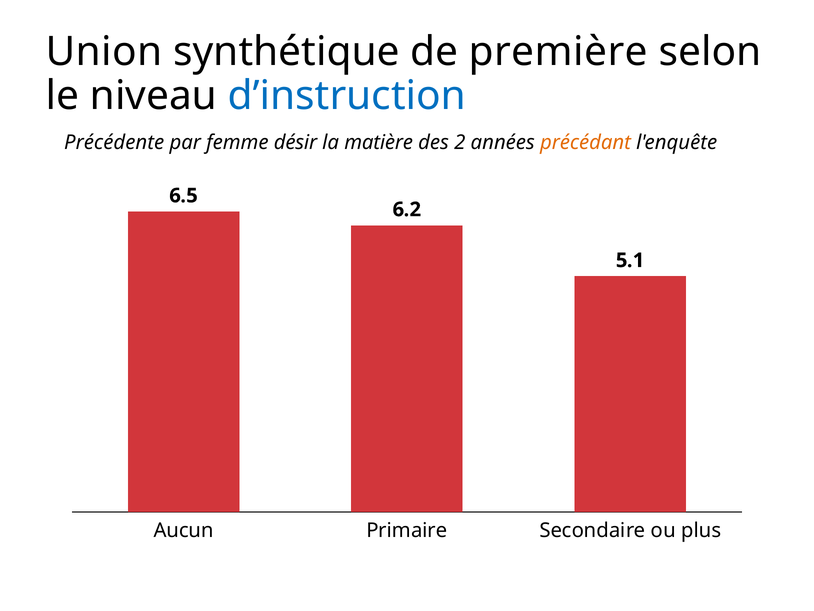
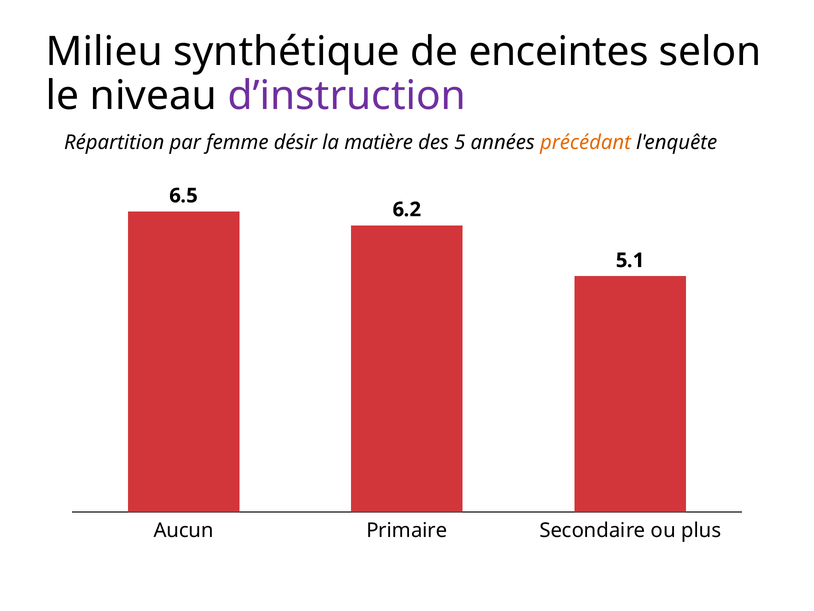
Union: Union -> Milieu (104, 52)
première: première -> enceintes (559, 52)
d’instruction colour: blue -> purple (347, 96)
Précédente: Précédente -> Répartition (114, 142)
2: 2 -> 5 (460, 142)
